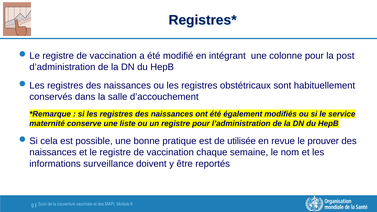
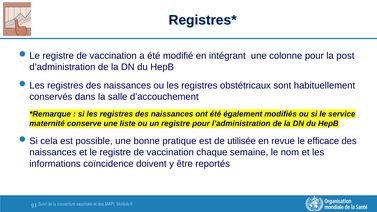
prouver: prouver -> efficace (323, 141)
surveillance: surveillance -> coïncidence (108, 164)
